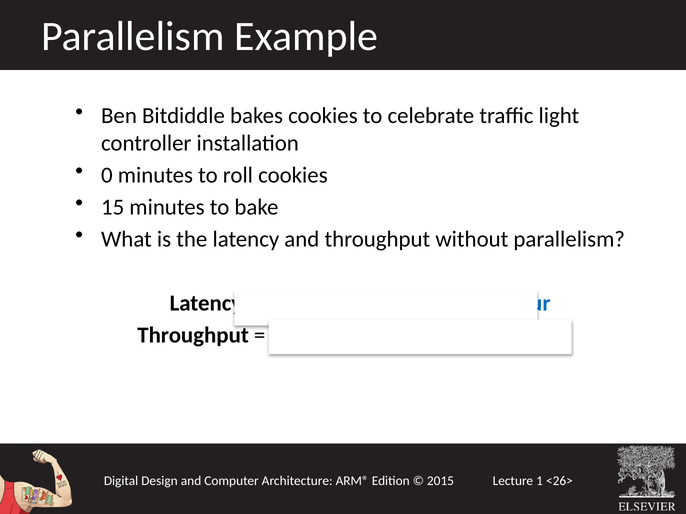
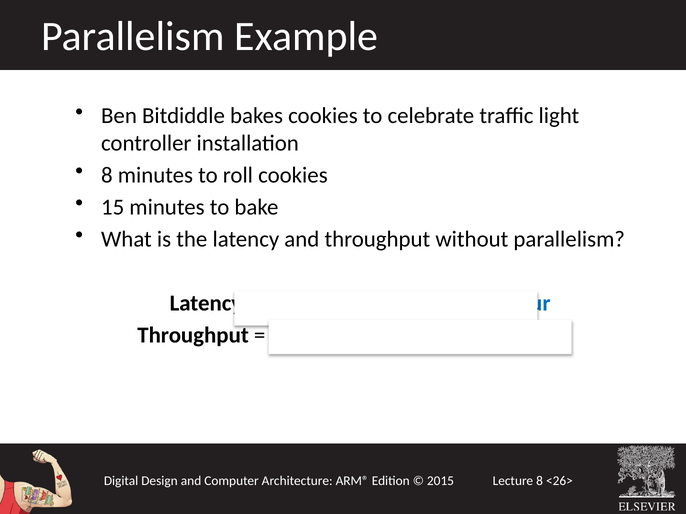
0: 0 -> 8 (107, 175)
1: 1 -> 8 (540, 481)
